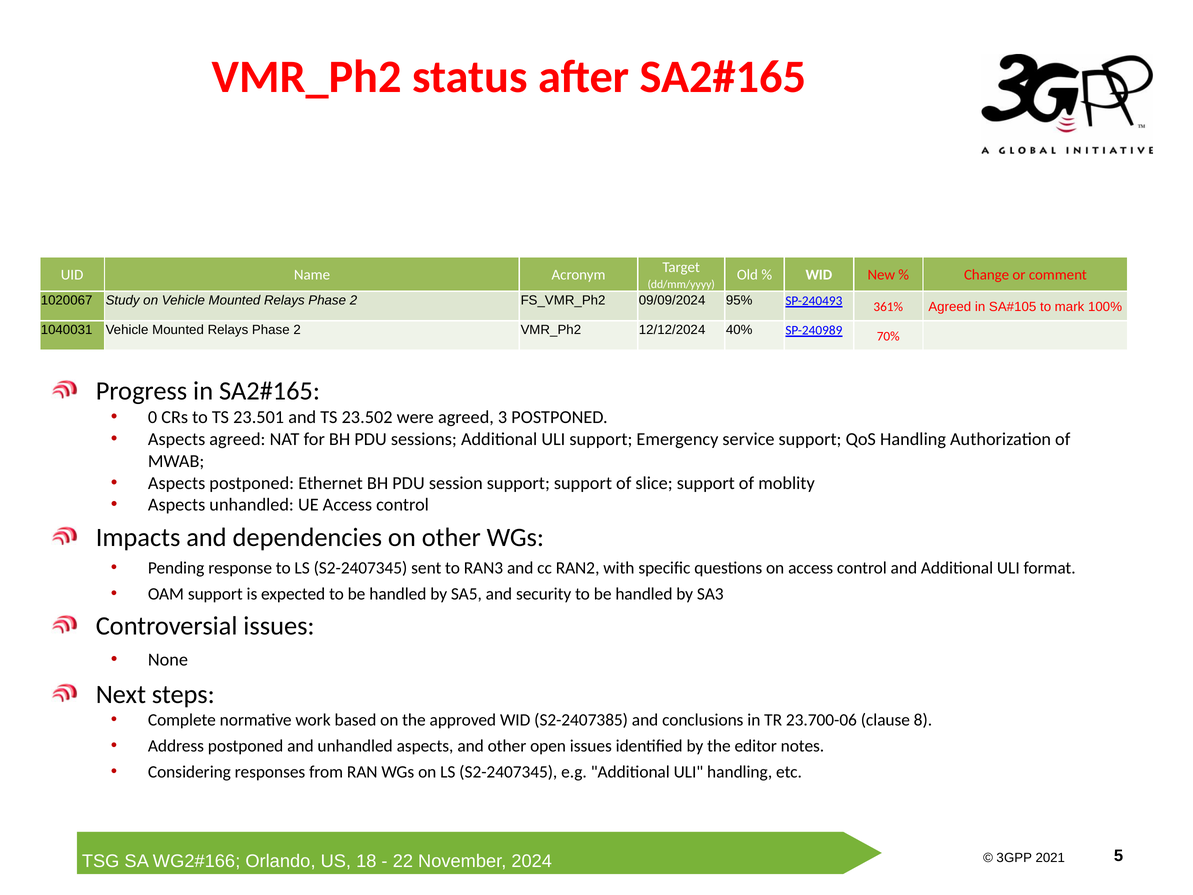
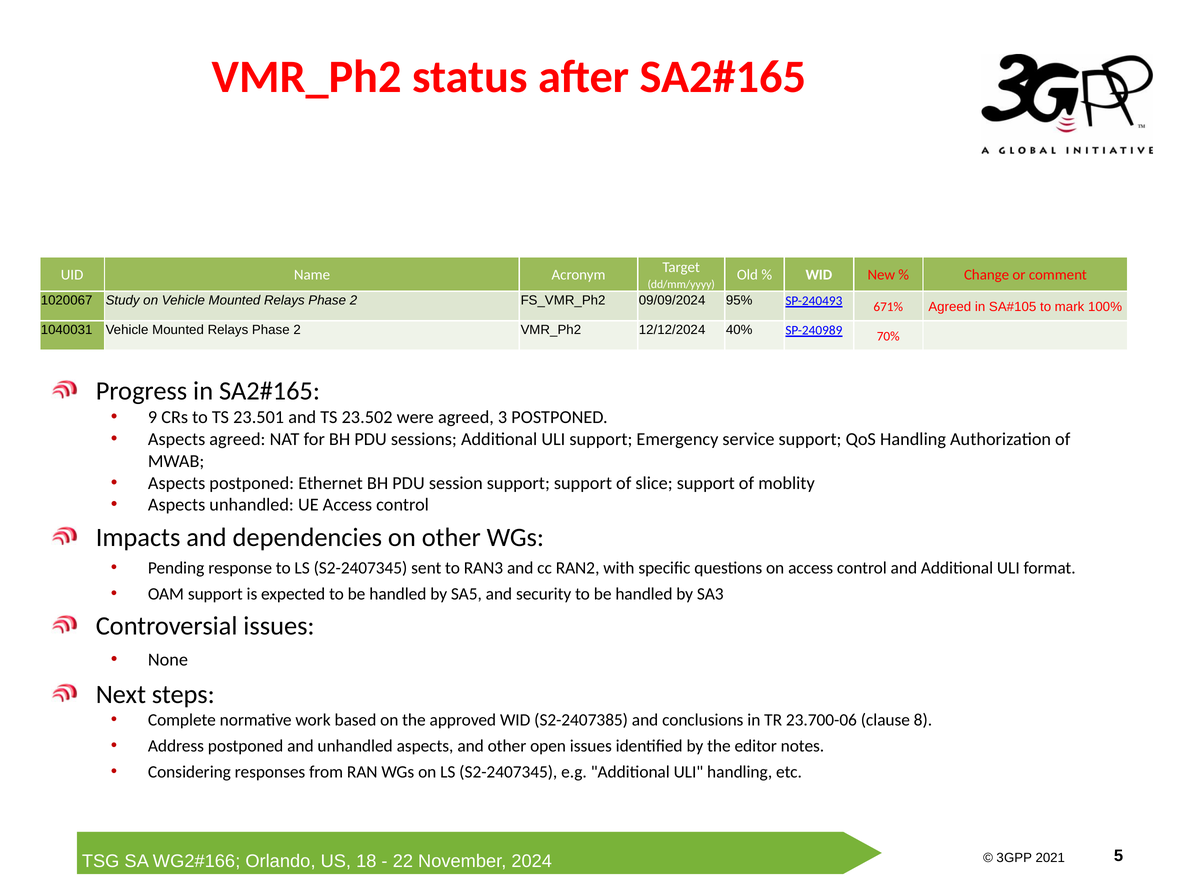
361%: 361% -> 671% (888, 307)
0: 0 -> 9 (153, 417)
